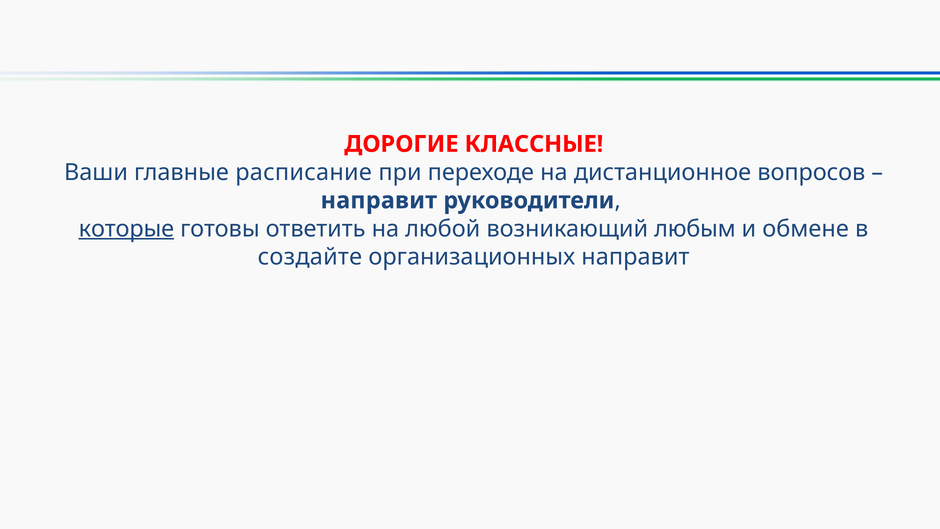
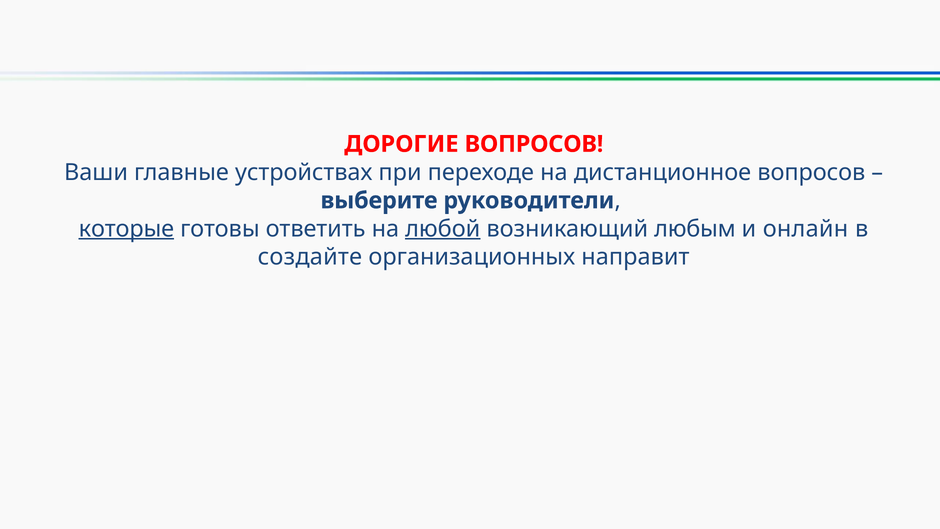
ДОРОГИЕ КЛАССНЫЕ: КЛАССНЫЕ -> ВОПРОСОВ (534, 144)
расписание: расписание -> устройствах (304, 172)
направит: направит -> выберите (379, 200)
любой underline: none -> present (443, 229)
обмене: обмене -> онлайн (805, 229)
